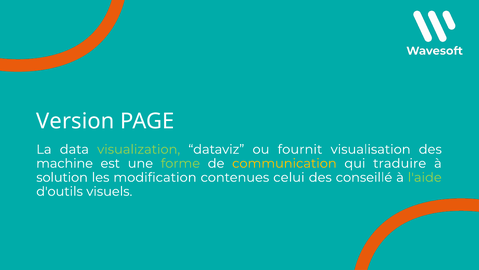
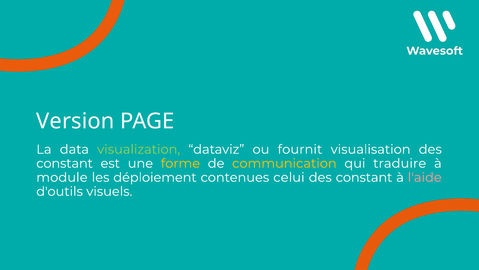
machine: machine -> constant (65, 163)
forme colour: light green -> yellow (180, 163)
solution: solution -> module (62, 177)
modification: modification -> déploiement (155, 177)
conseillé: conseillé -> constant (364, 177)
l'aide colour: light green -> pink (425, 177)
